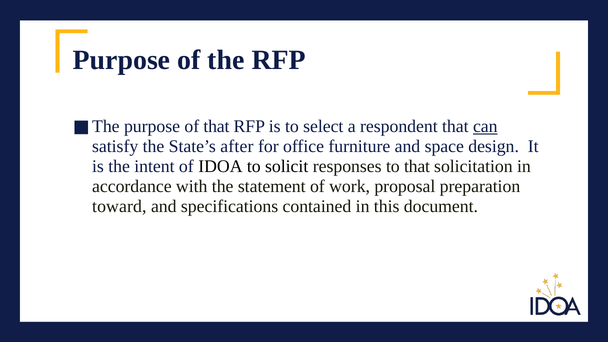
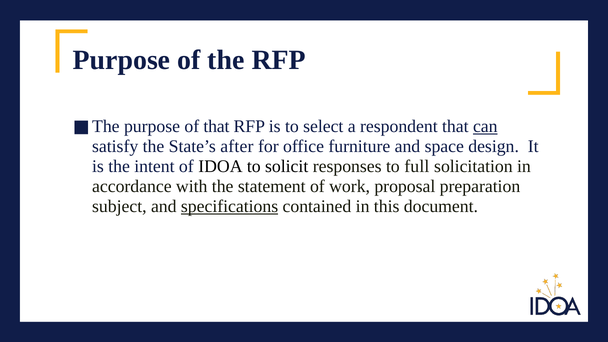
to that: that -> full (417, 166)
toward: toward -> subject (119, 206)
specifications underline: none -> present (230, 206)
